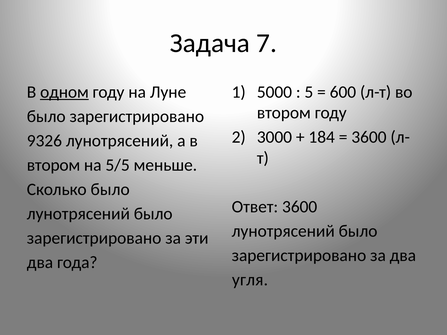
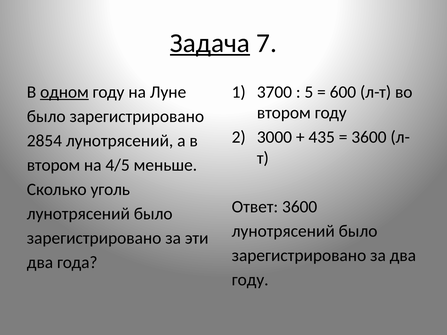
Задача underline: none -> present (210, 43)
5000: 5000 -> 3700 (274, 92)
184: 184 -> 435 (322, 137)
9326: 9326 -> 2854 (44, 141)
5/5: 5/5 -> 4/5 (118, 165)
Сколько было: было -> уголь (110, 190)
угля: угля -> году (250, 280)
